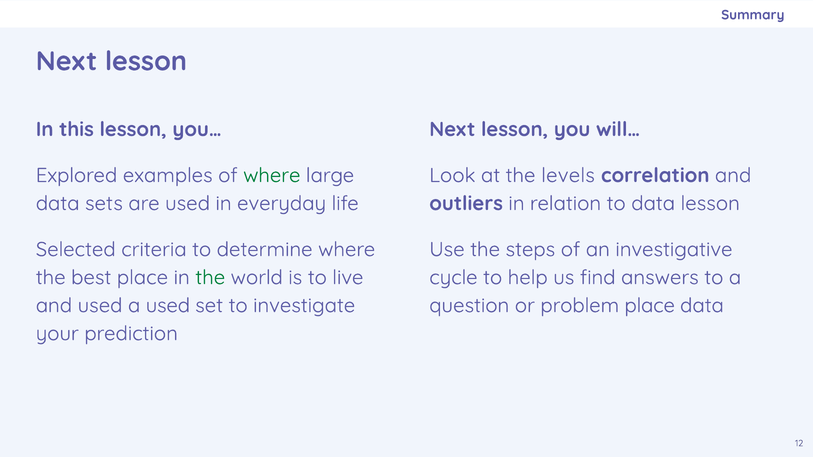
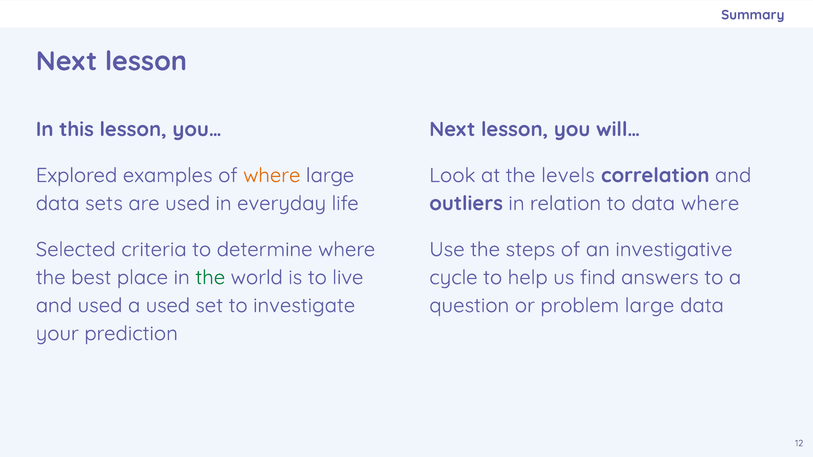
where colour: green -> orange (272, 176)
data lesson: lesson -> where (710, 204)
problem place: place -> large (650, 306)
